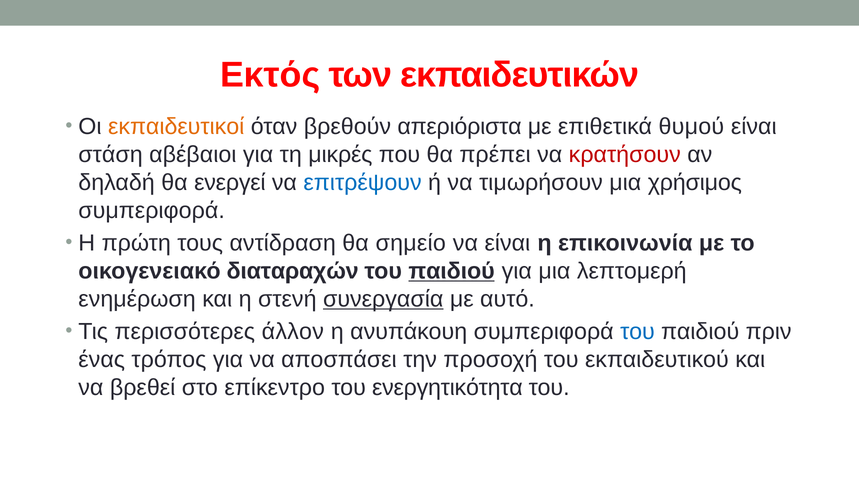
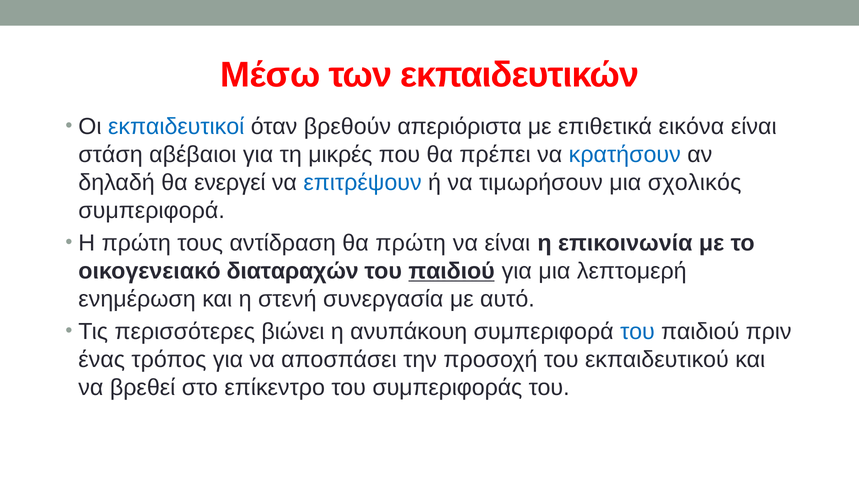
Εκτός: Εκτός -> Μέσω (270, 75)
εκπαιδευτικοί colour: orange -> blue (176, 127)
θυμού: θυμού -> εικόνα (691, 127)
κρατήσουν colour: red -> blue (625, 155)
χρήσιμος: χρήσιμος -> σχολικός (695, 183)
θα σημείο: σημείο -> πρώτη (411, 243)
συνεργασία underline: present -> none (383, 299)
άλλον: άλλον -> βιώνει (293, 332)
ενεργητικότητα: ενεργητικότητα -> συμπεριφοράς (447, 388)
